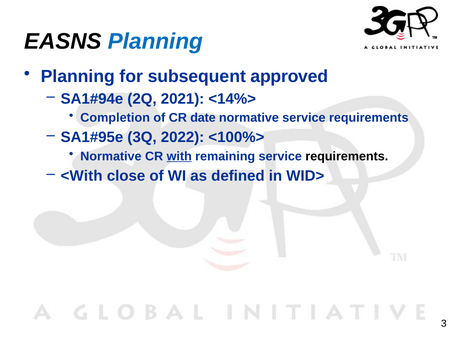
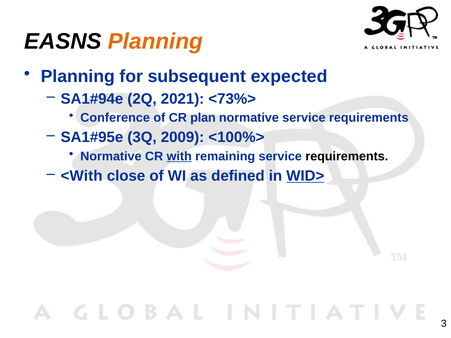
Planning colour: blue -> orange (155, 41)
approved: approved -> expected (289, 76)
<14%>: <14%> -> <73%> (232, 99)
Completion: Completion -> Conference (115, 118)
date: date -> plan (203, 118)
2022: 2022 -> 2009 (183, 137)
WID> underline: none -> present (305, 176)
